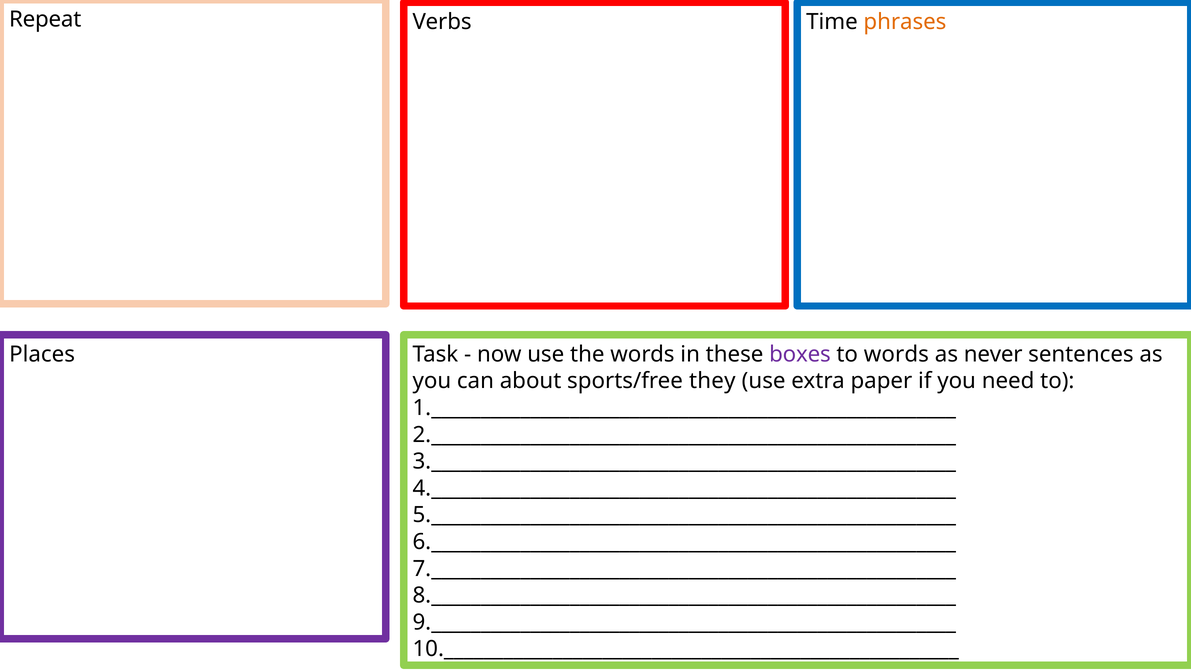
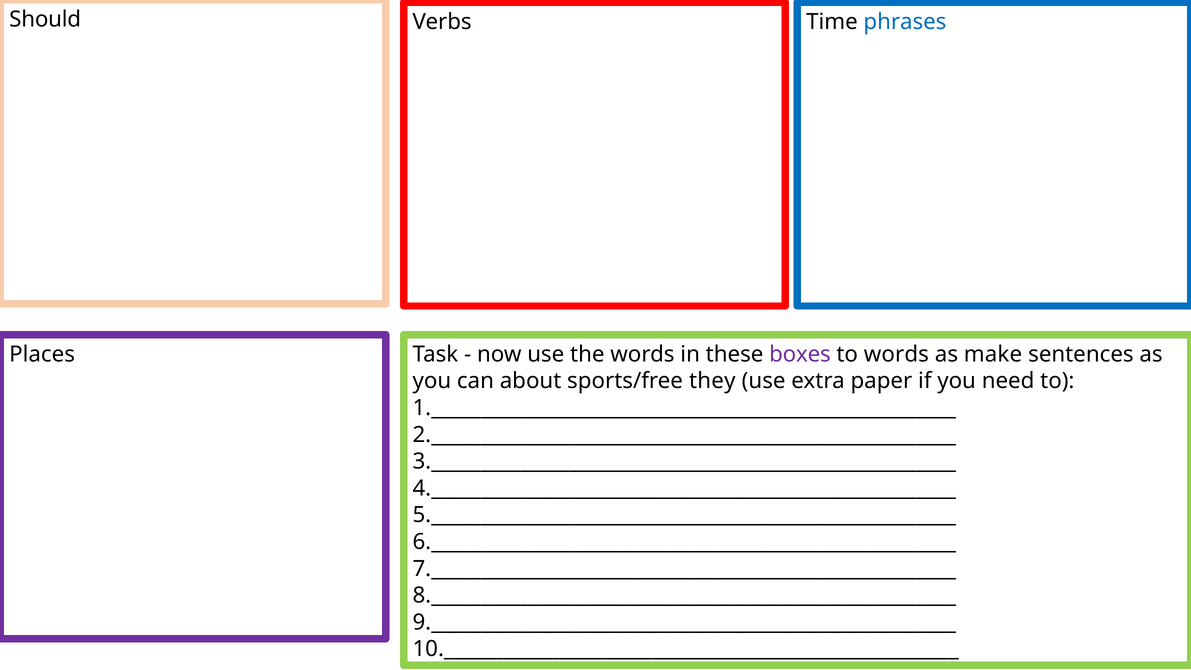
Repeat: Repeat -> Should (45, 19)
phrases colour: orange -> blue (905, 22)
never: never -> make (993, 354)
